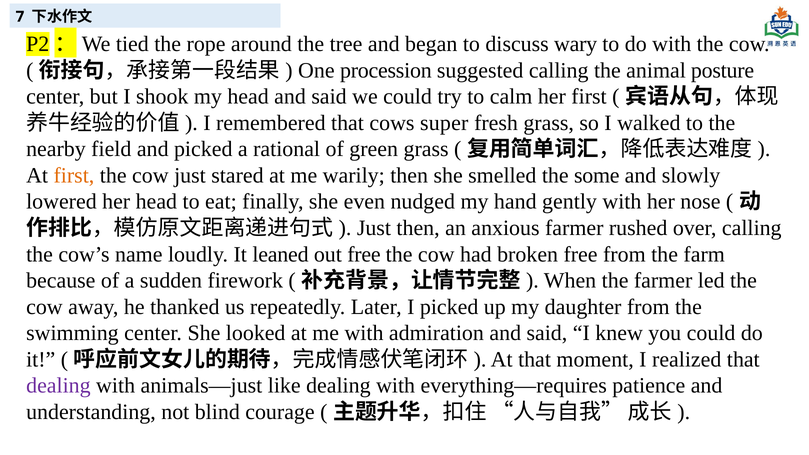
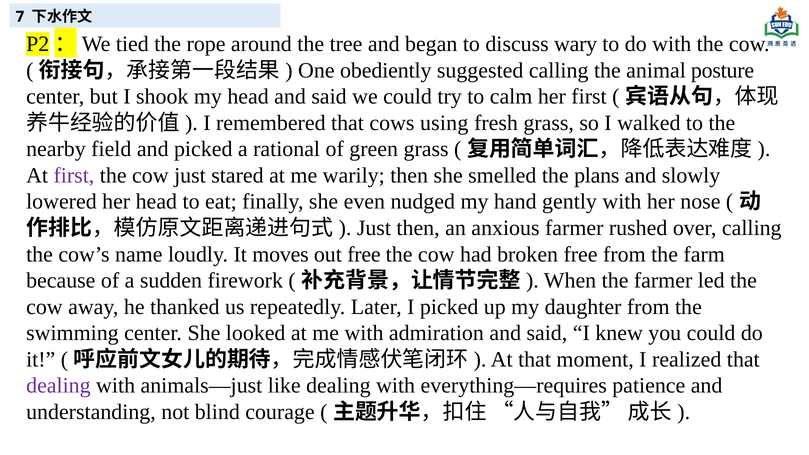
procession: procession -> obediently (386, 70)
super: super -> using (444, 123)
first colour: orange -> purple (74, 175)
some: some -> plans (597, 175)
leaned: leaned -> moves (281, 254)
